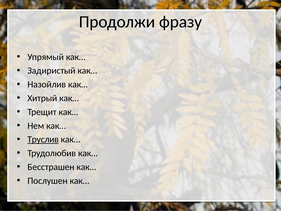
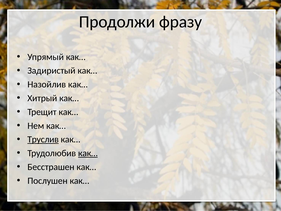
как… underline: none -> present (88, 153)
